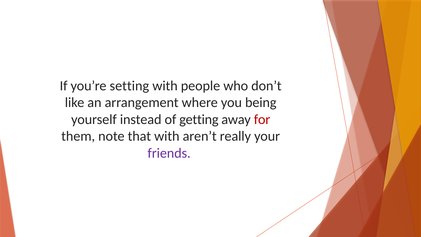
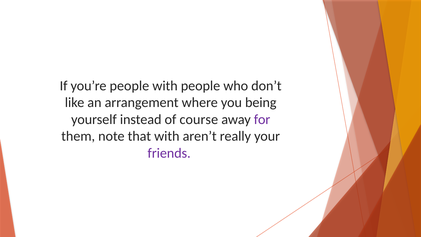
you’re setting: setting -> people (129, 86)
getting: getting -> course (199, 119)
for colour: red -> purple (262, 119)
